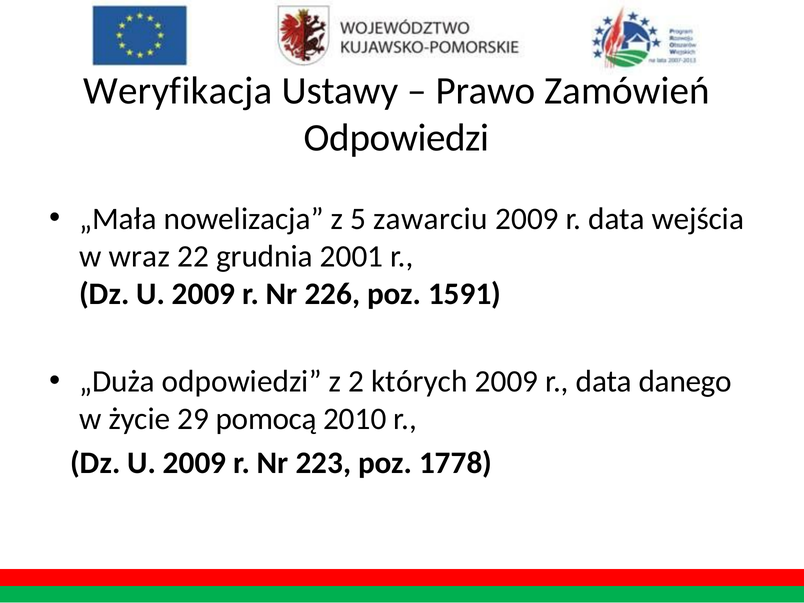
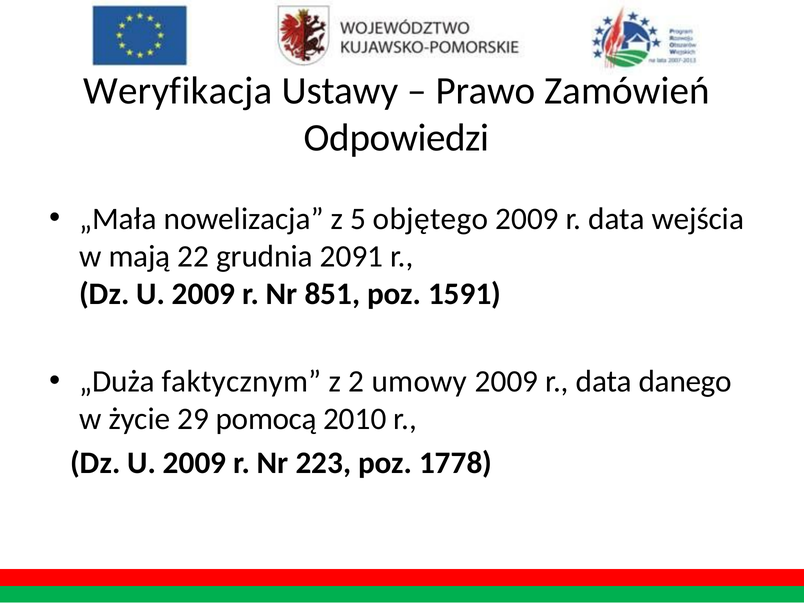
zawarciu: zawarciu -> objętego (430, 219)
wraz: wraz -> mają (140, 256)
2001: 2001 -> 2091 (352, 256)
226: 226 -> 851 (332, 294)
„Duża odpowiedzi: odpowiedzi -> faktycznym (242, 382)
których: których -> umowy (419, 382)
